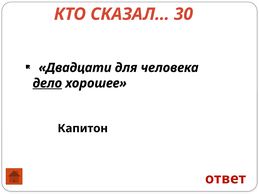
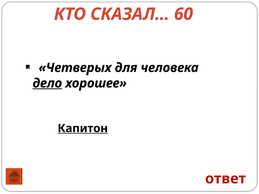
30: 30 -> 60 (183, 14)
Двадцати: Двадцати -> Четверых (75, 68)
Капитон underline: none -> present (83, 129)
